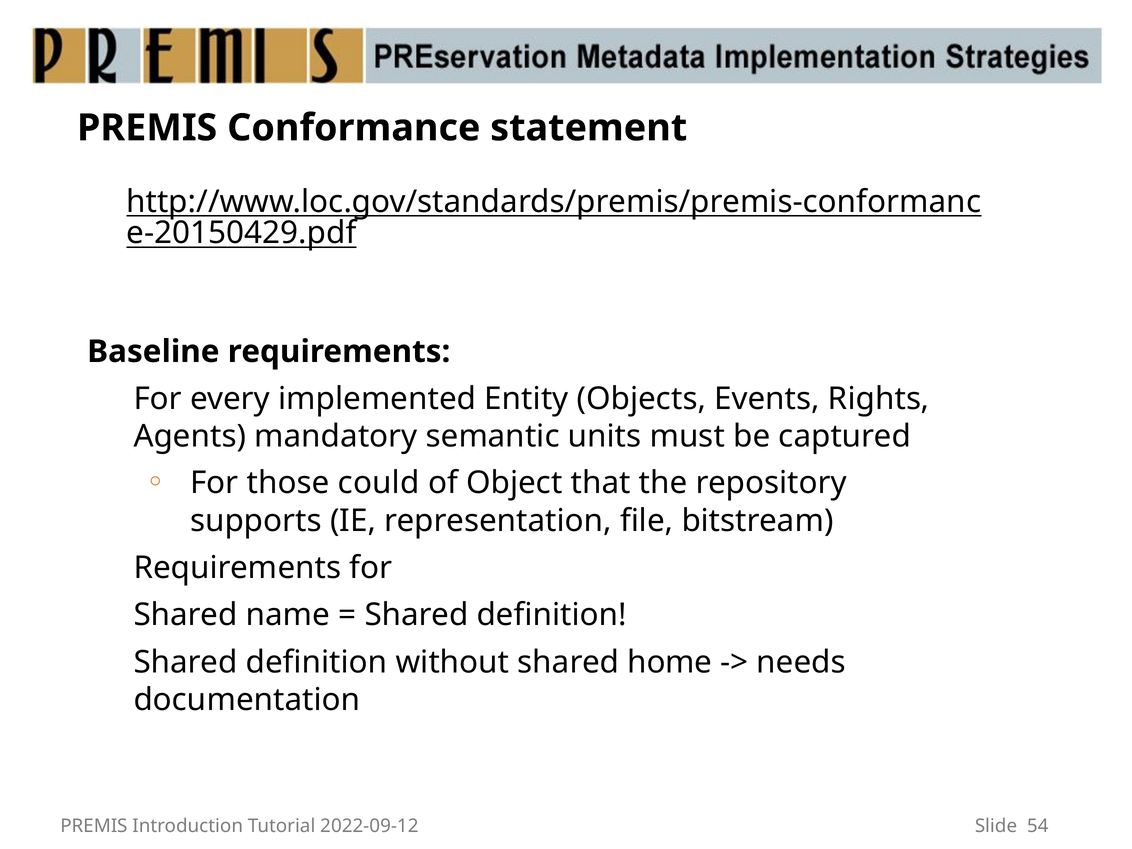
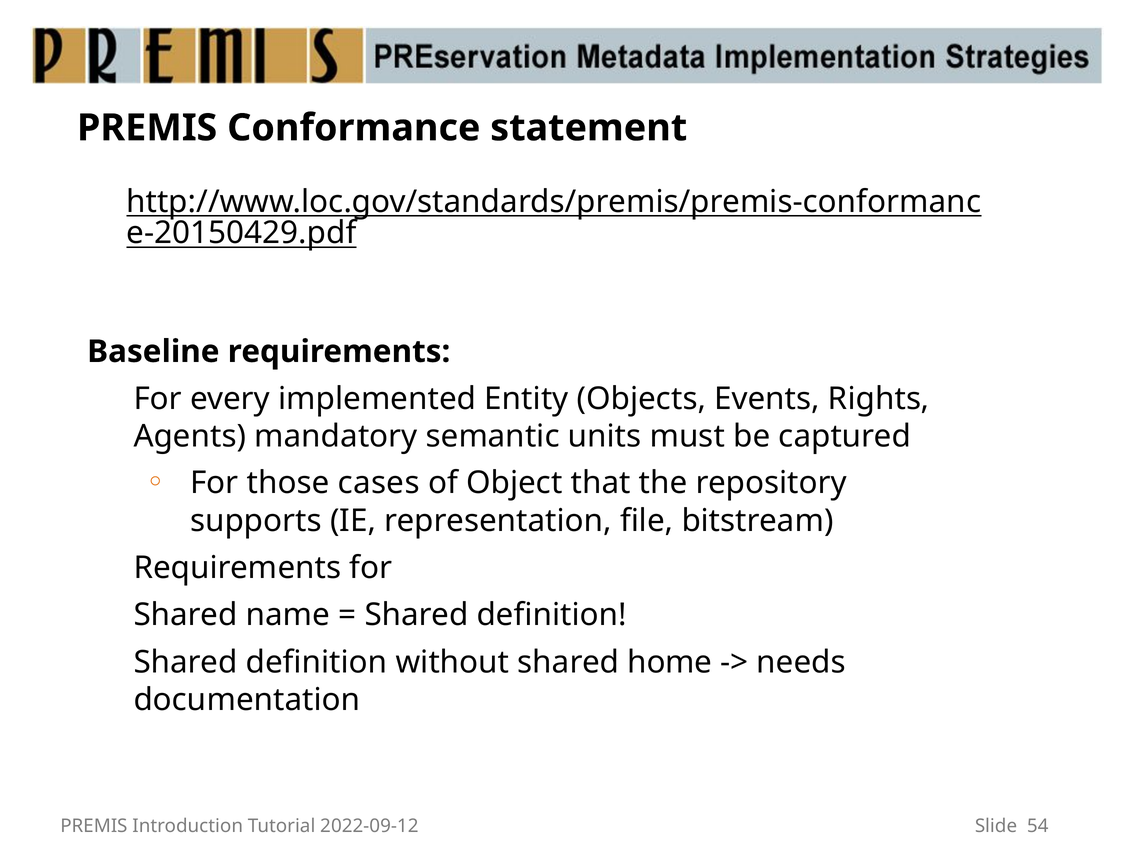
could: could -> cases (379, 483)
